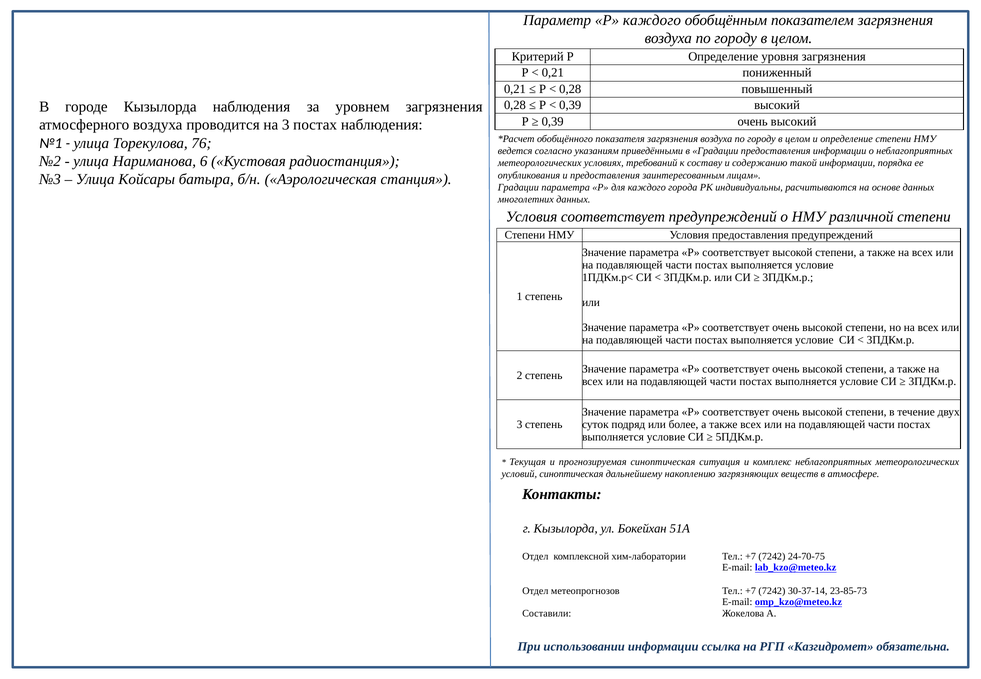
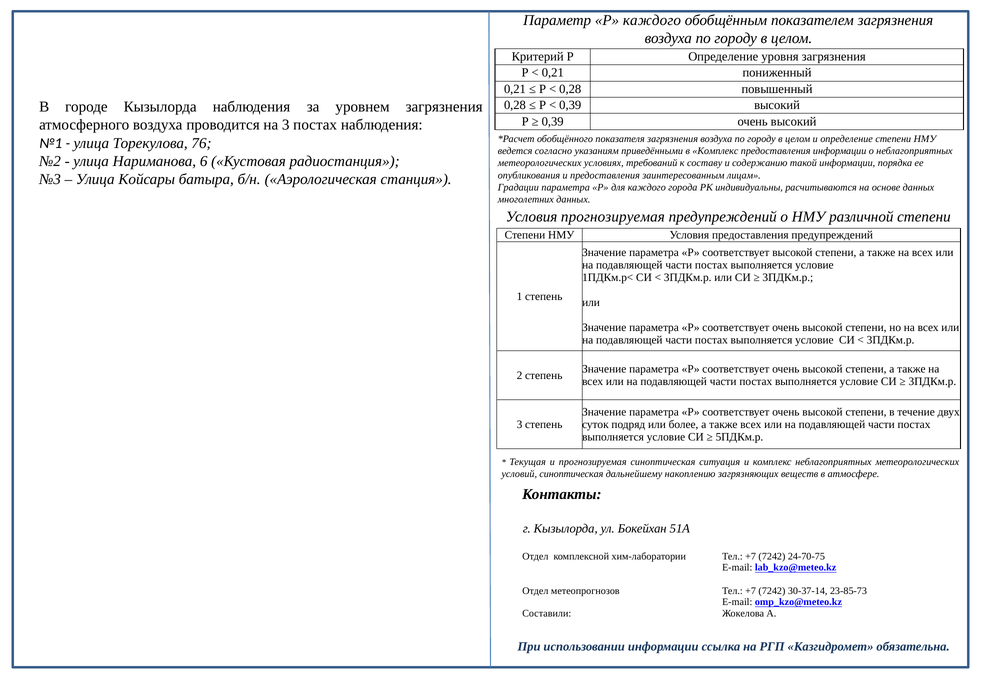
в Градации: Градации -> Комплекс (715, 151)
Условия соответствует: соответствует -> прогнозируемая (613, 217)
